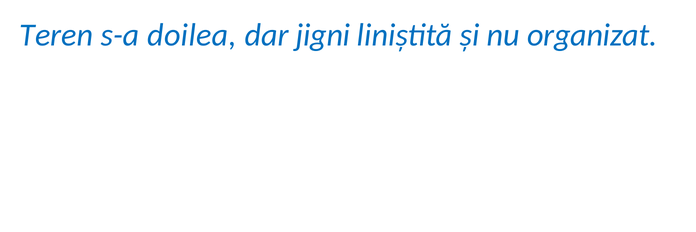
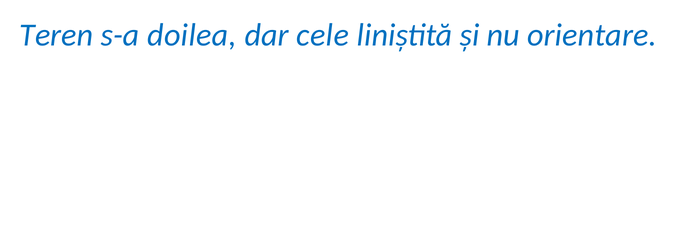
jigni: jigni -> cele (323, 35)
organizat: organizat -> orientare (592, 35)
